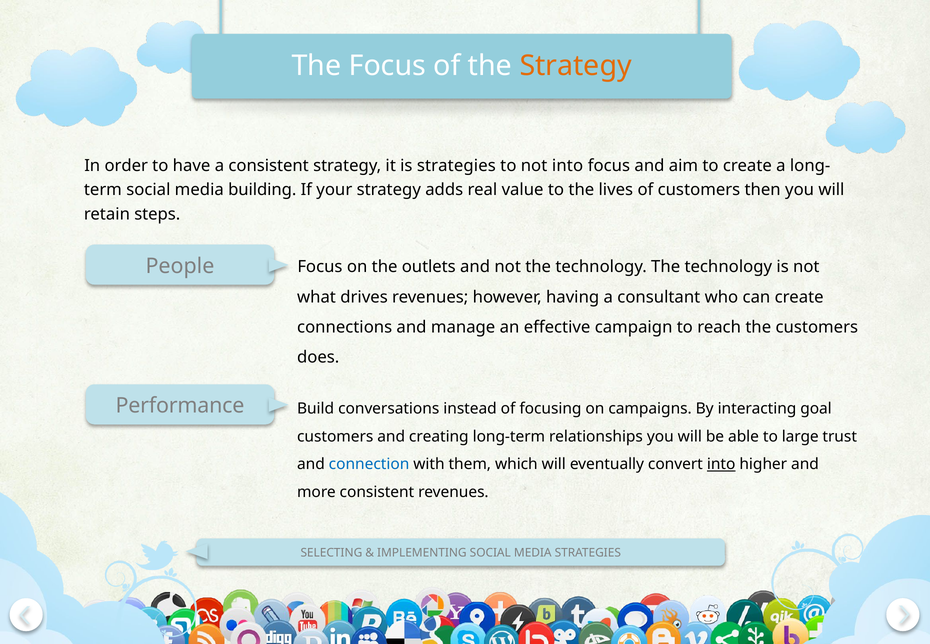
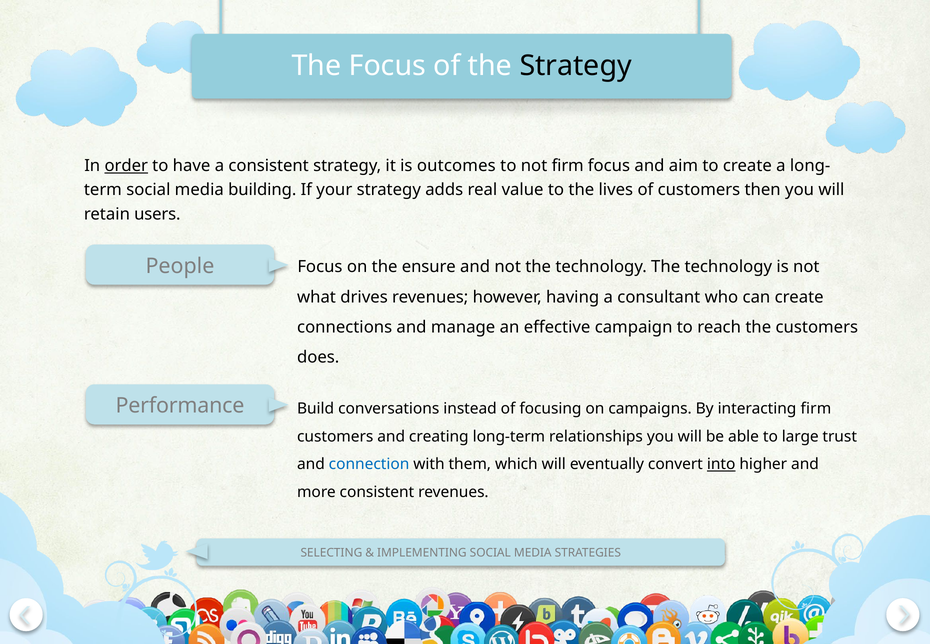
Strategy colour: orange -> black (576, 66)
order underline: none -> present (126, 166)
is strategies: strategies -> outcomes (456, 166)
not into: into -> firm (568, 166)
steps: steps -> users (157, 214)
outlets: outlets -> ensure (429, 267)
interacting goal: goal -> firm (816, 408)
